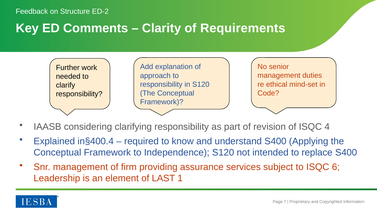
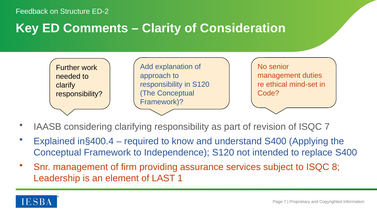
Requirements: Requirements -> Consideration (243, 28)
ISQC 4: 4 -> 7 (327, 127)
6: 6 -> 8 (336, 167)
